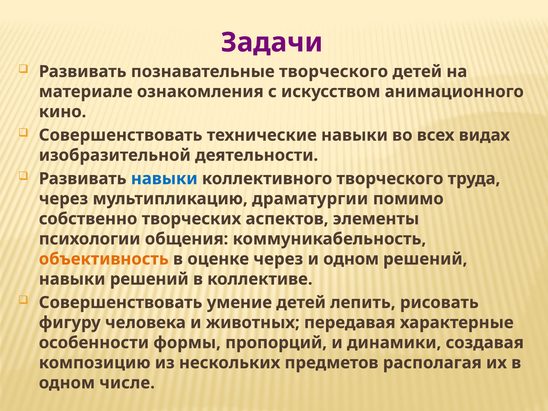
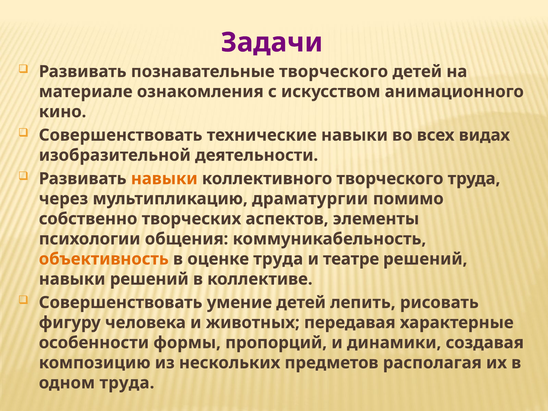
навыки colour: blue -> orange (164, 179)
оценке через: через -> труда (278, 259)
и одном: одном -> театре (351, 259)
одном числе: числе -> труда (127, 383)
